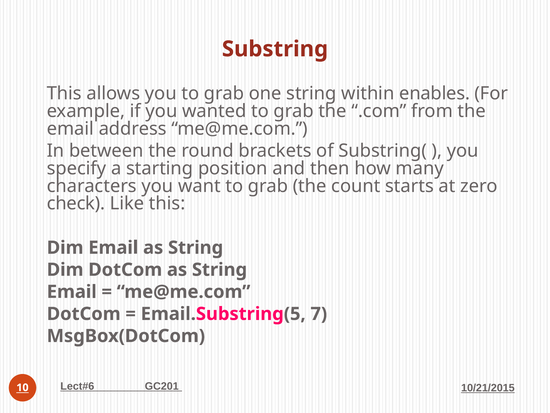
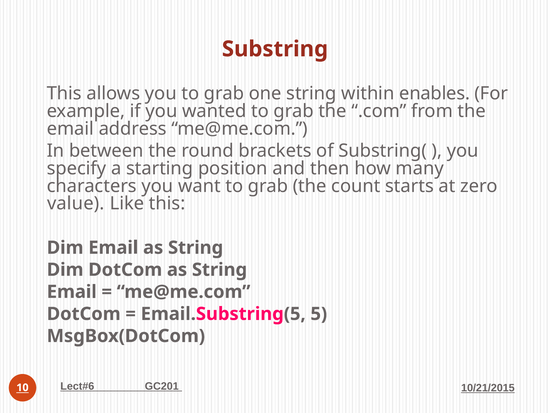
check: check -> value (76, 203)
7: 7 -> 5 (319, 314)
